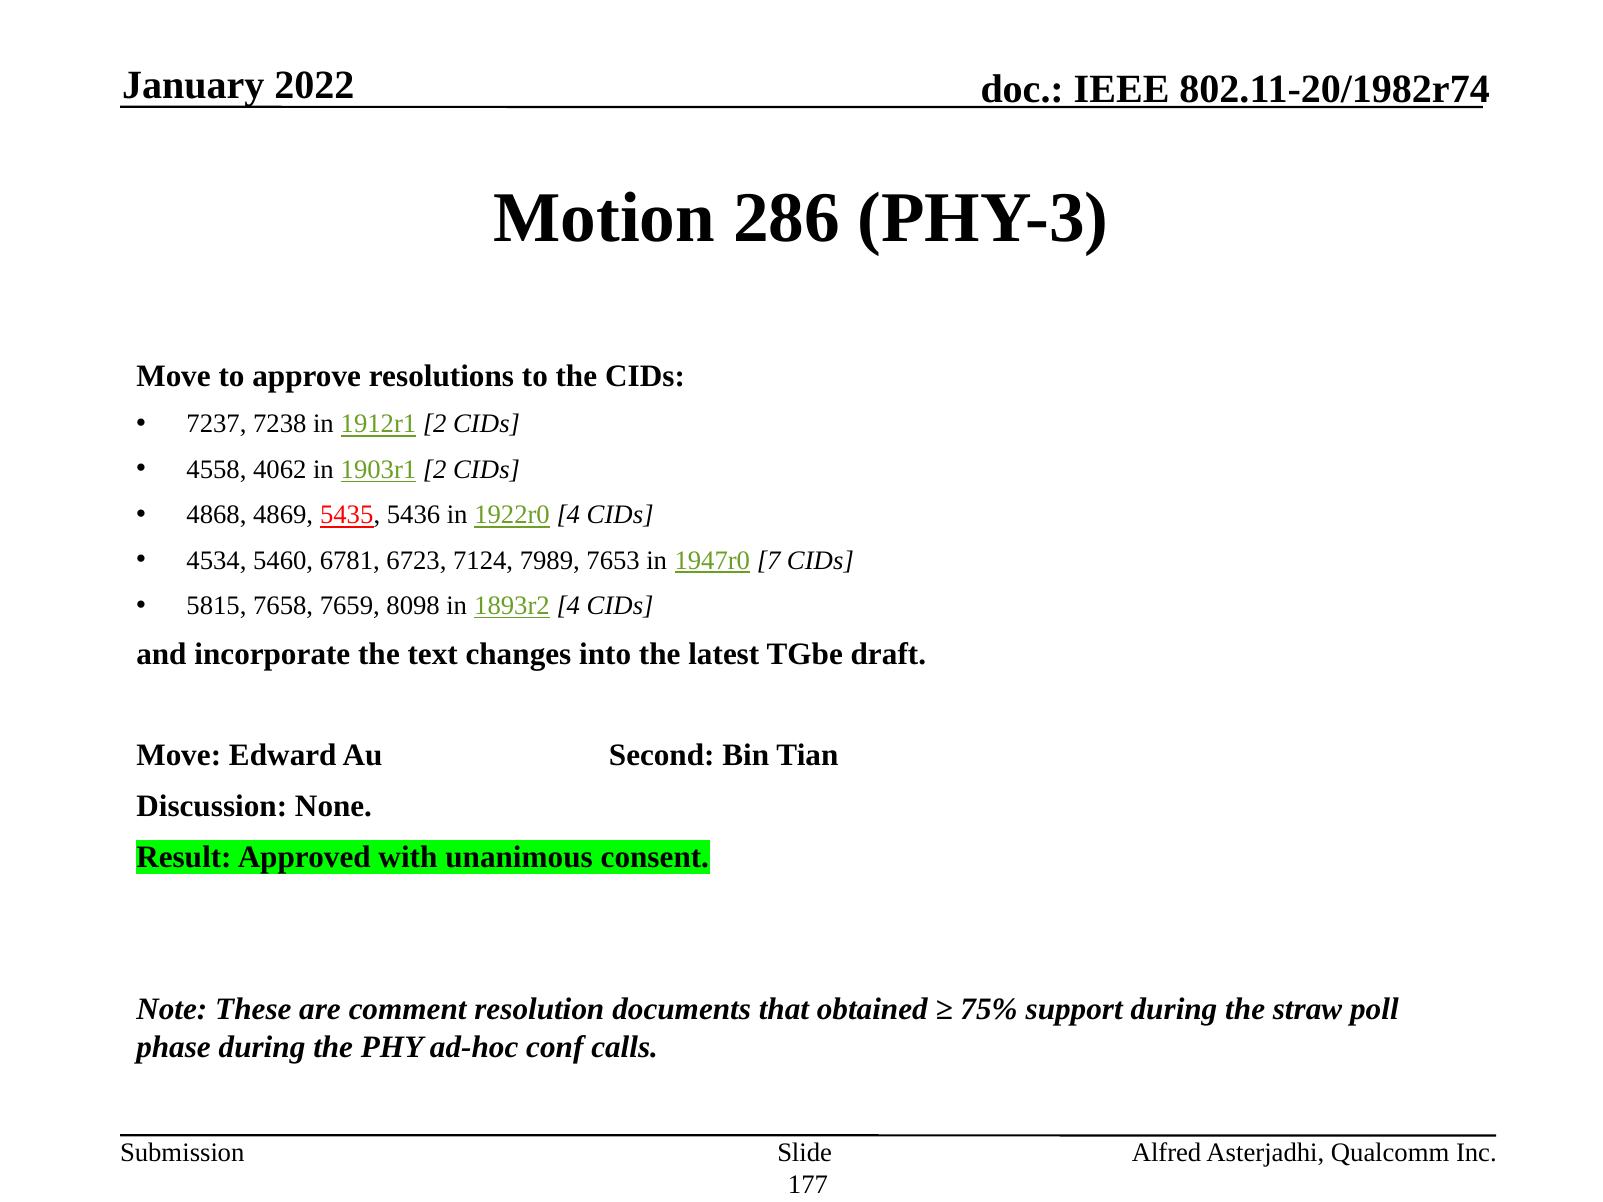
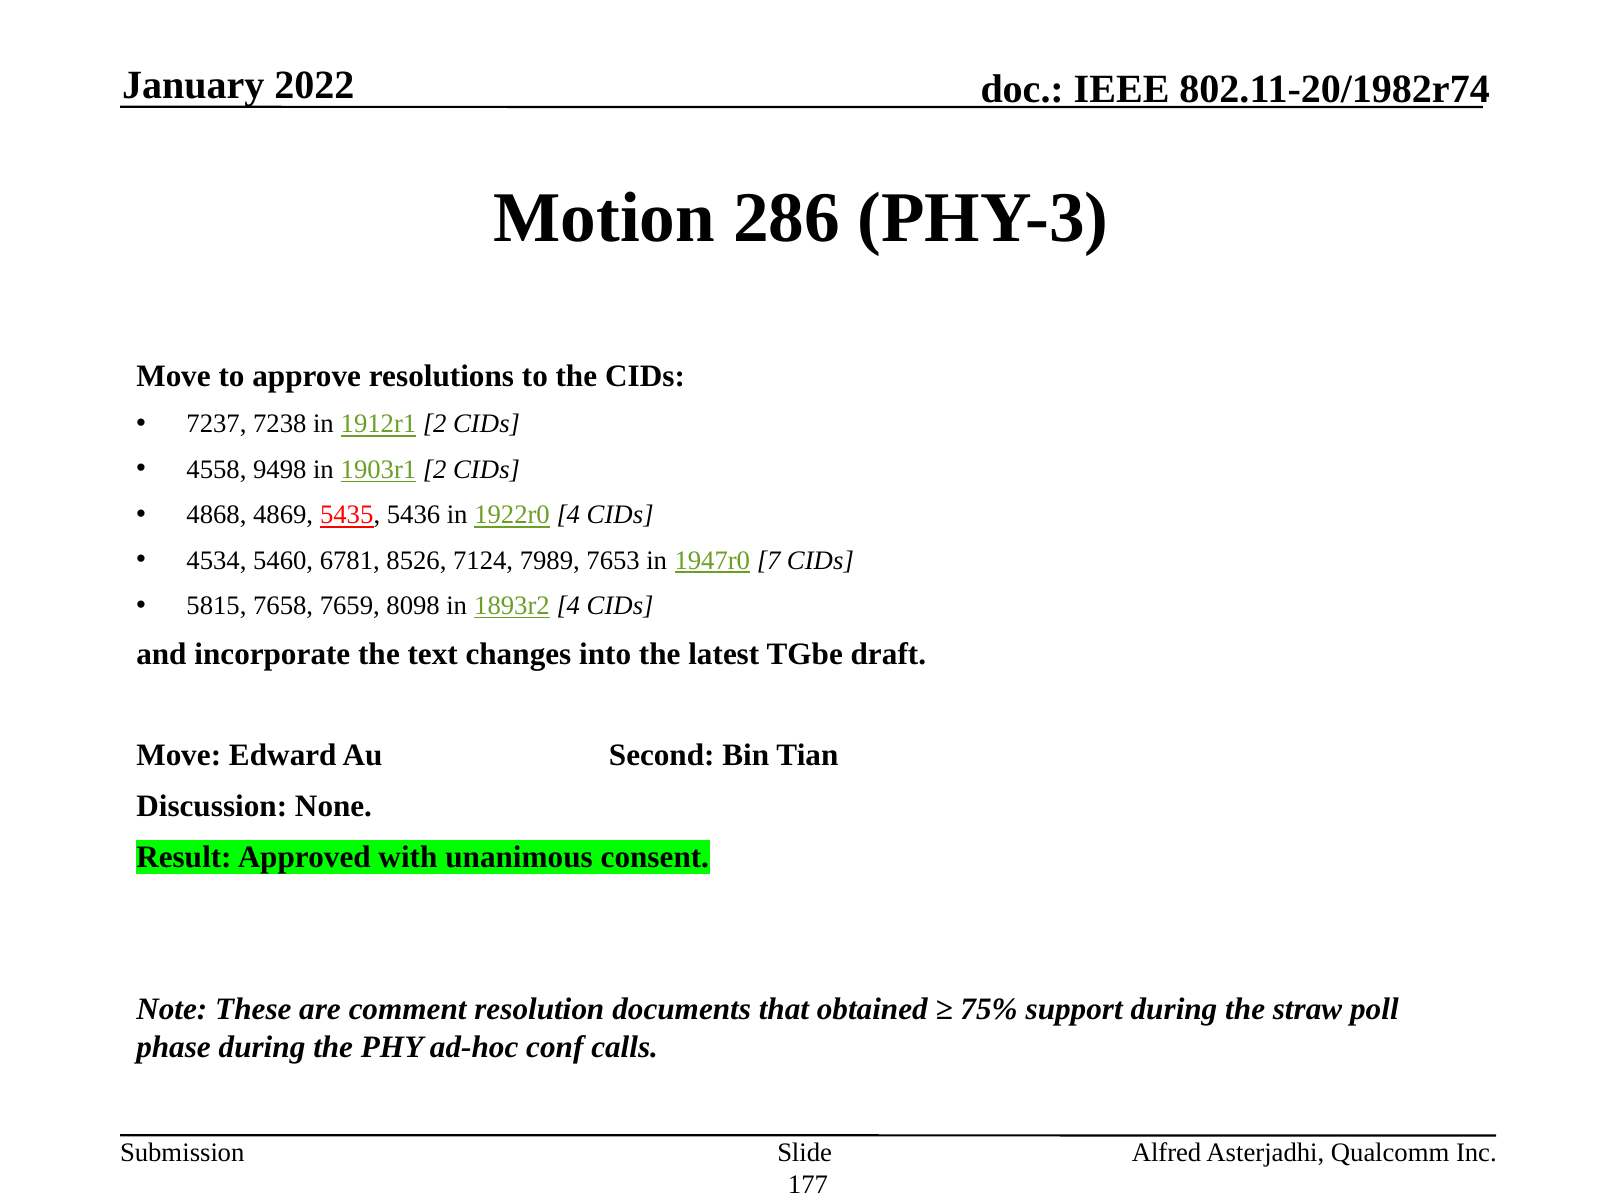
4062: 4062 -> 9498 (280, 470)
6723: 6723 -> 8526 (416, 560)
